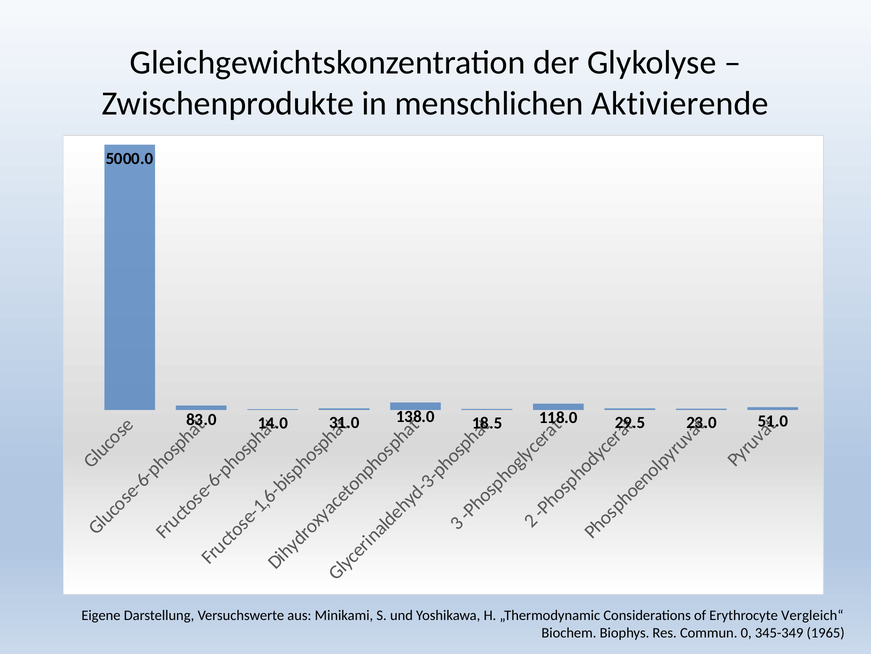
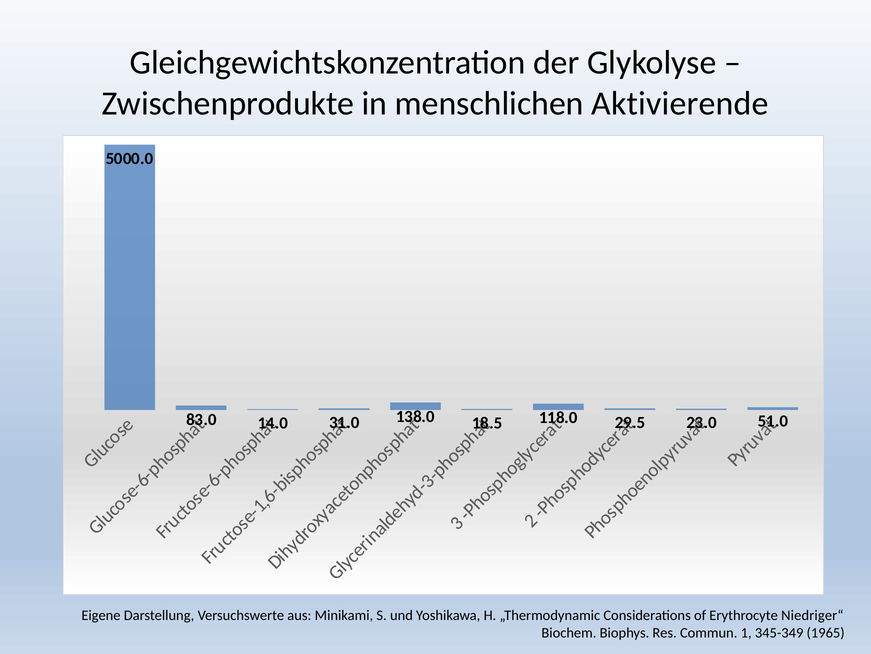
Vergleich“: Vergleich“ -> Niedriger“ (812, 615)
Commun 0: 0 -> 1 (746, 632)
